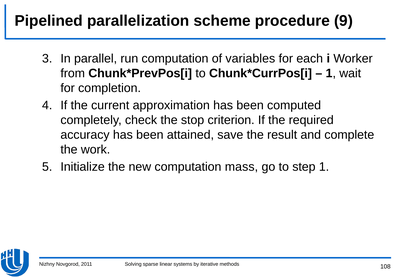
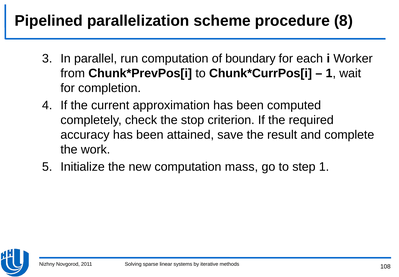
9: 9 -> 8 (343, 21)
variables: variables -> boundary (250, 58)
